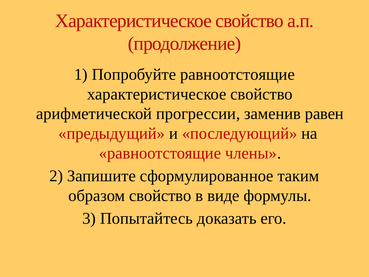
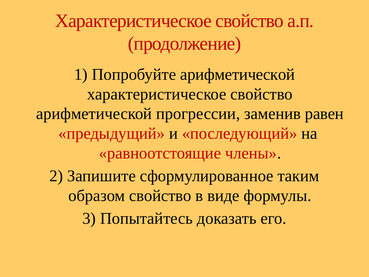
Попробуйте равноотстоящие: равноотстоящие -> арифметической (238, 74)
